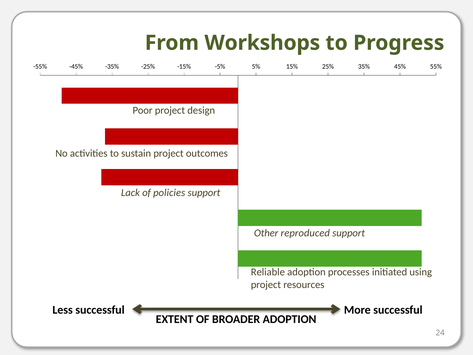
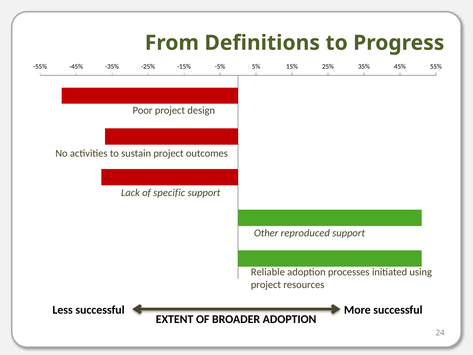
Workshops: Workshops -> Definitions (262, 43)
policies: policies -> specific (169, 192)
